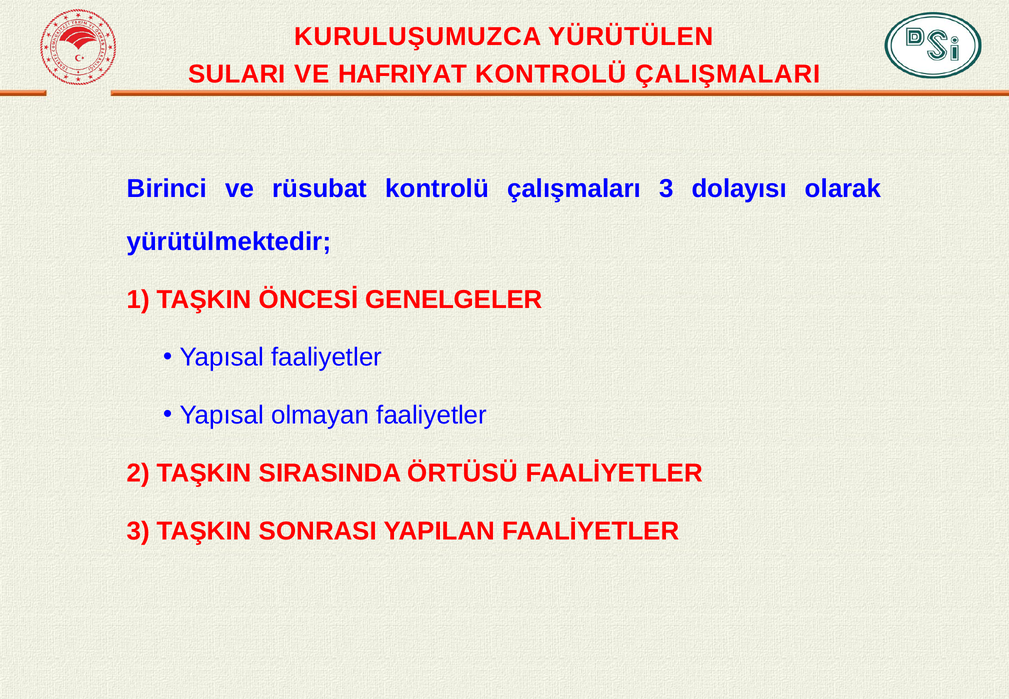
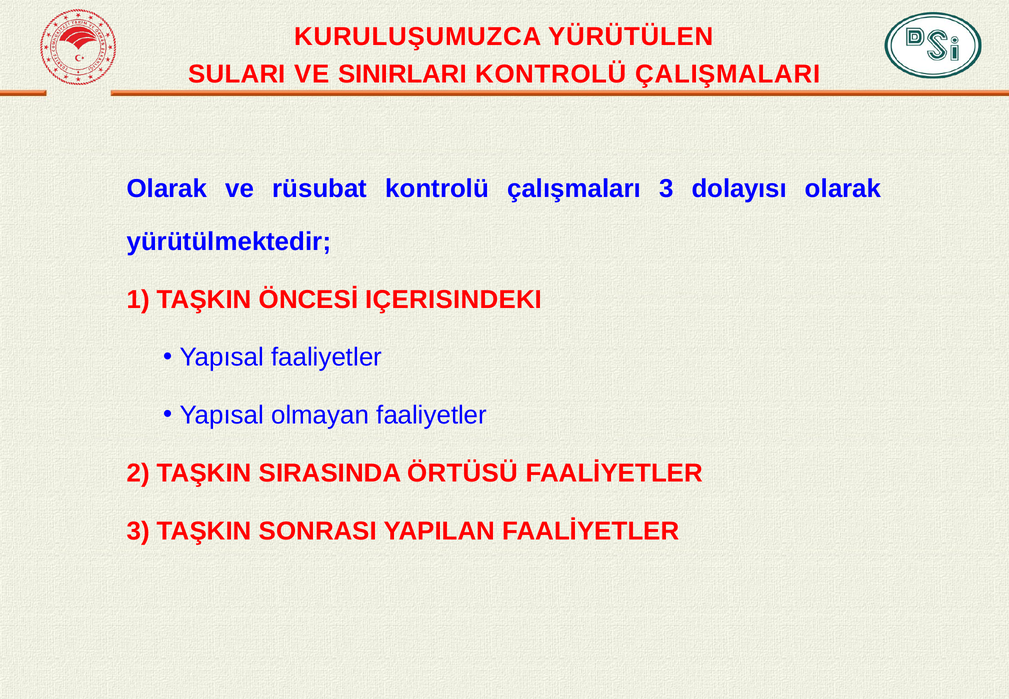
HAFRIYAT: HAFRIYAT -> SINIRLARI (402, 74)
Birinci: Birinci -> Olarak (167, 189)
GENELGELER: GENELGELER -> IÇERISINDEKI (454, 299)
